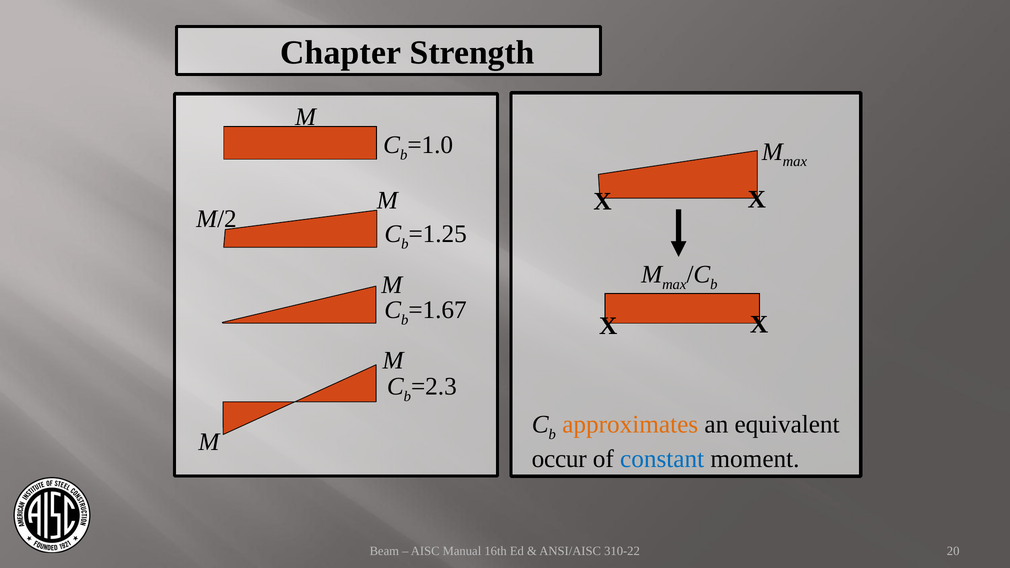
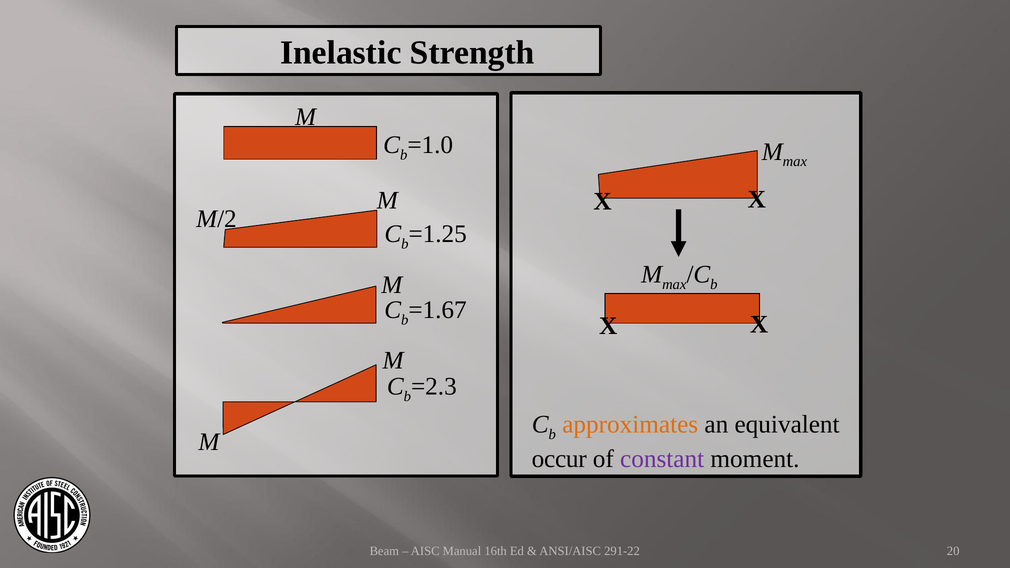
Chapter: Chapter -> Inelastic (341, 53)
constant colour: blue -> purple (662, 459)
310-22: 310-22 -> 291-22 (622, 551)
